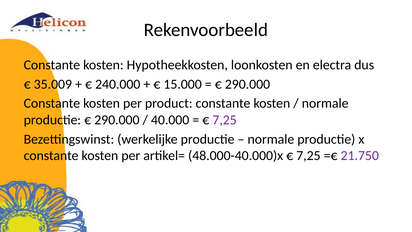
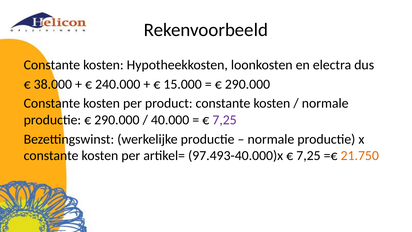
35.009: 35.009 -> 38.000 (53, 84)
48.000-40.000)x: 48.000-40.000)x -> 97.493-40.000)x (236, 155)
21.750 colour: purple -> orange (360, 155)
